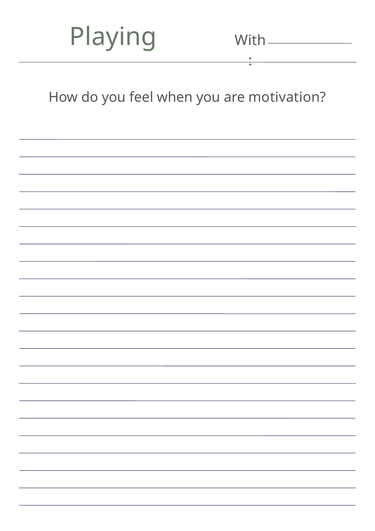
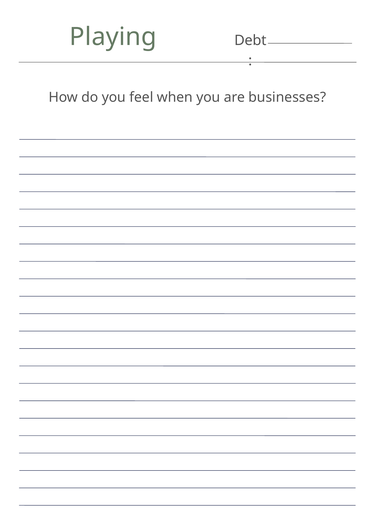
With: With -> Debt (250, 40)
motivation: motivation -> businesses (287, 97)
